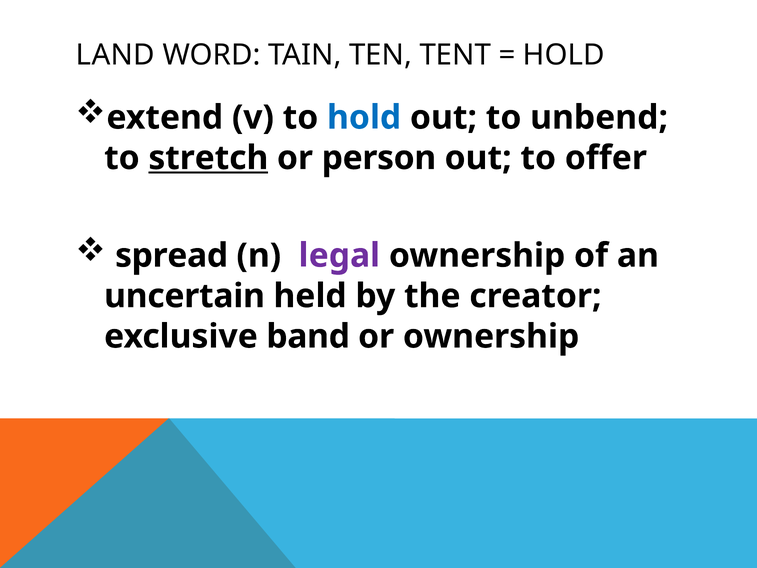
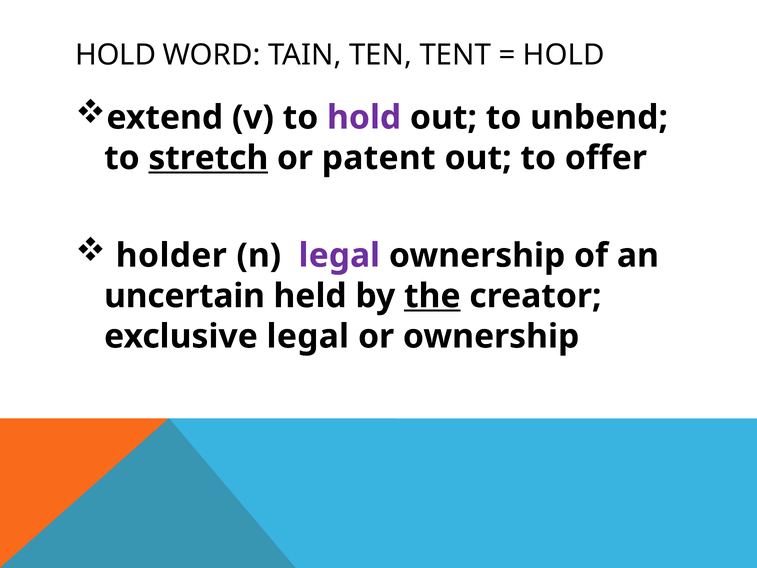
LAND: LAND -> HOLD (116, 55)
hold colour: blue -> purple (364, 117)
person: person -> patent (379, 158)
spread: spread -> holder (171, 256)
the underline: none -> present (432, 296)
exclusive band: band -> legal (308, 336)
